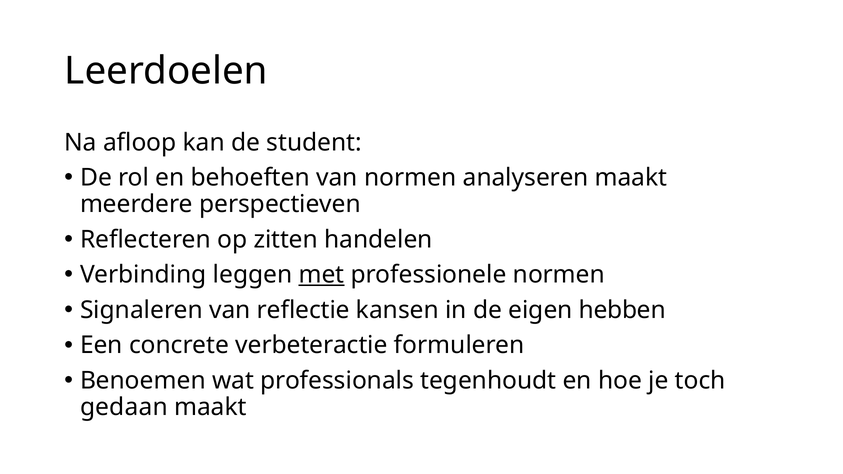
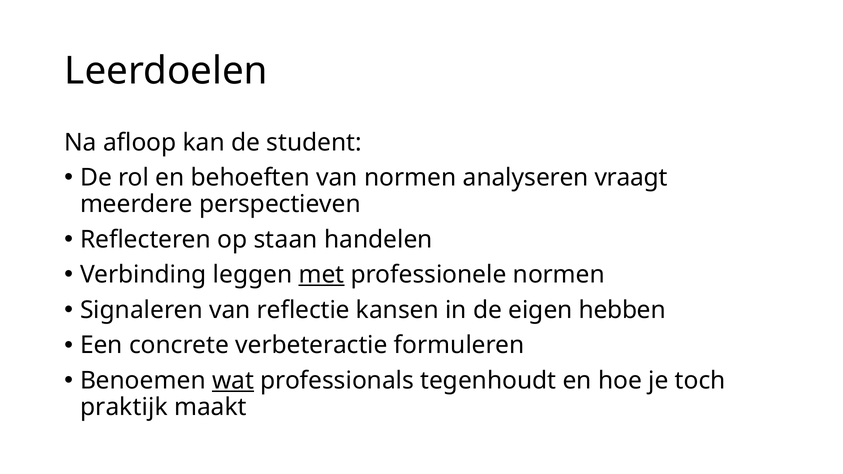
analyseren maakt: maakt -> vraagt (631, 178)
zitten: zitten -> staan (286, 240)
wat underline: none -> present (233, 381)
gedaan: gedaan -> praktijk (124, 407)
